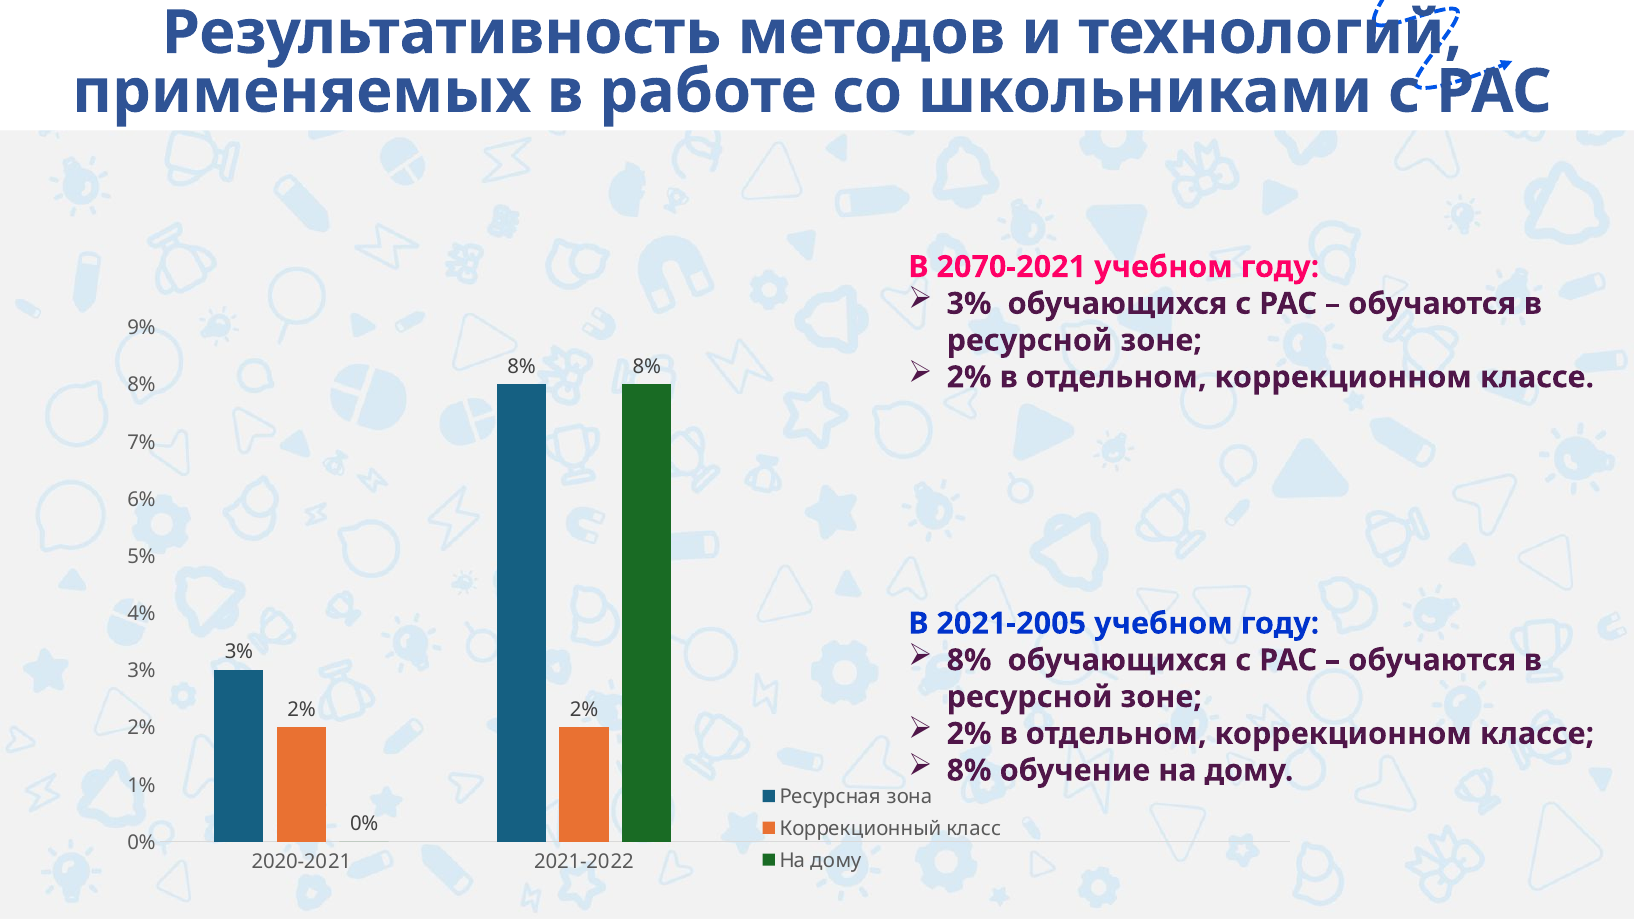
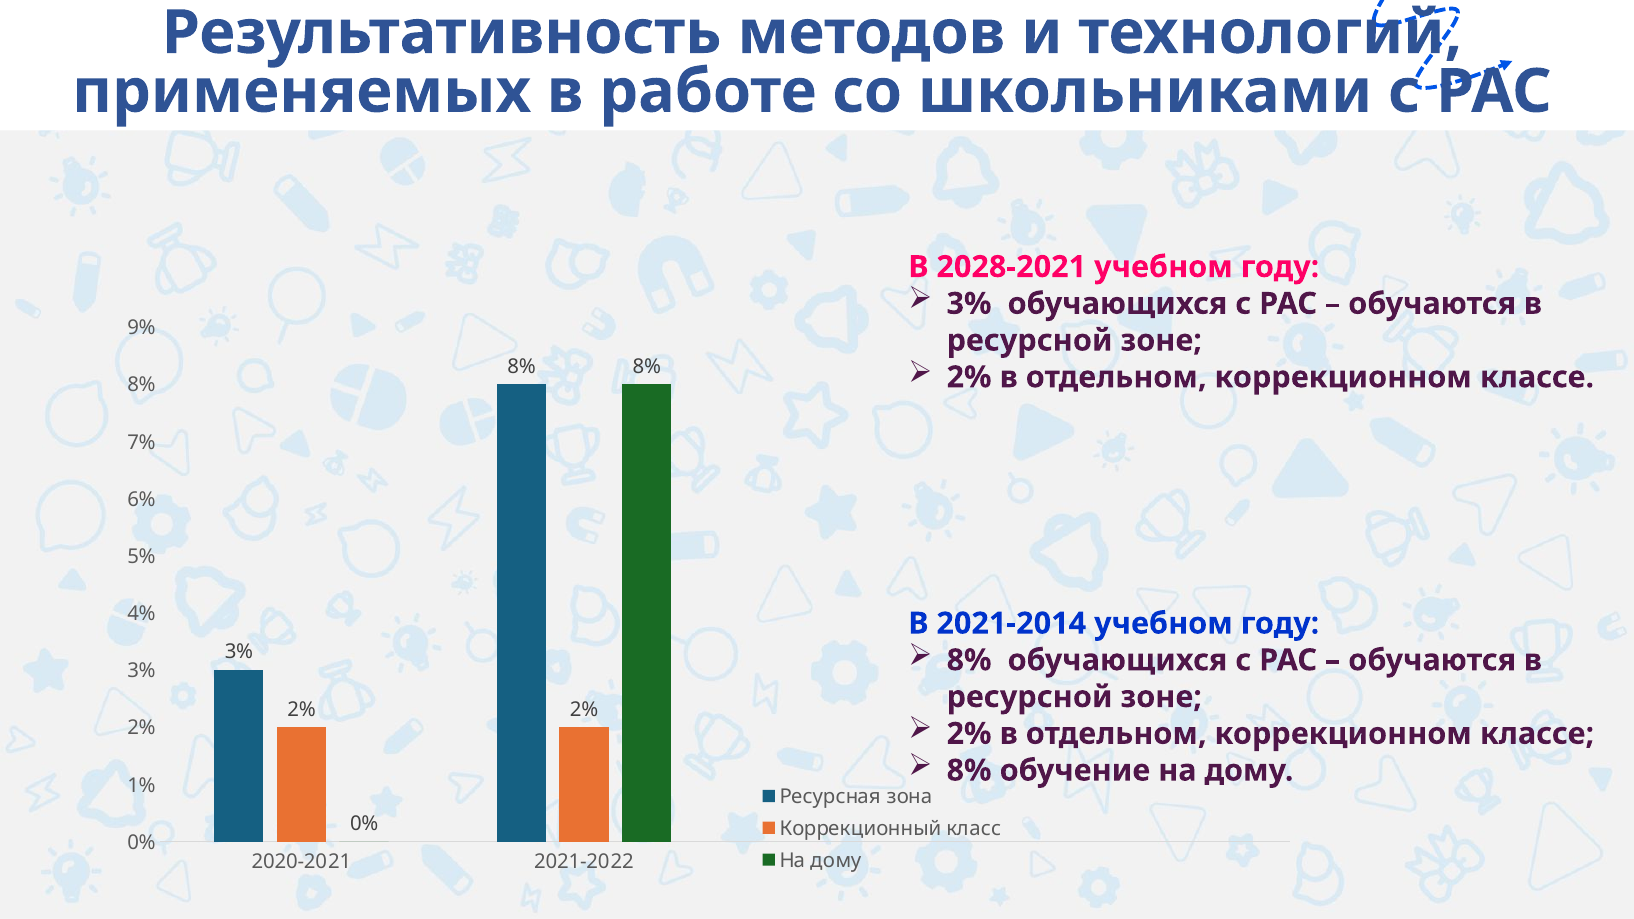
2070-2021: 2070-2021 -> 2028-2021 (1011, 267)
2021-2005: 2021-2005 -> 2021-2014 (1011, 624)
